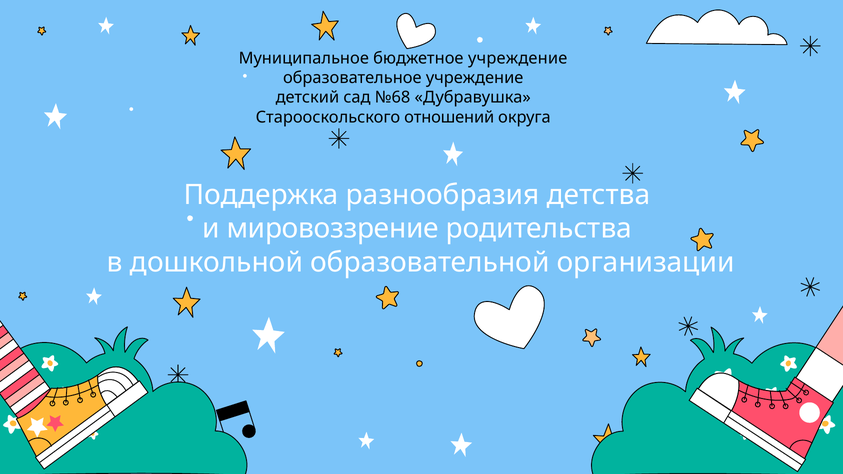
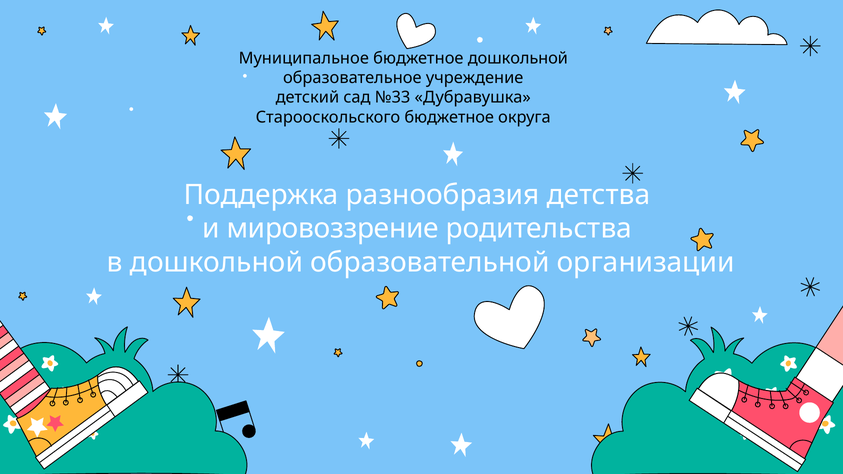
бюджетное учреждение: учреждение -> дошкольной (518, 58)
№68: №68 -> №33 (393, 98)
Старооскольского отношений: отношений -> бюджетное (449, 117)
